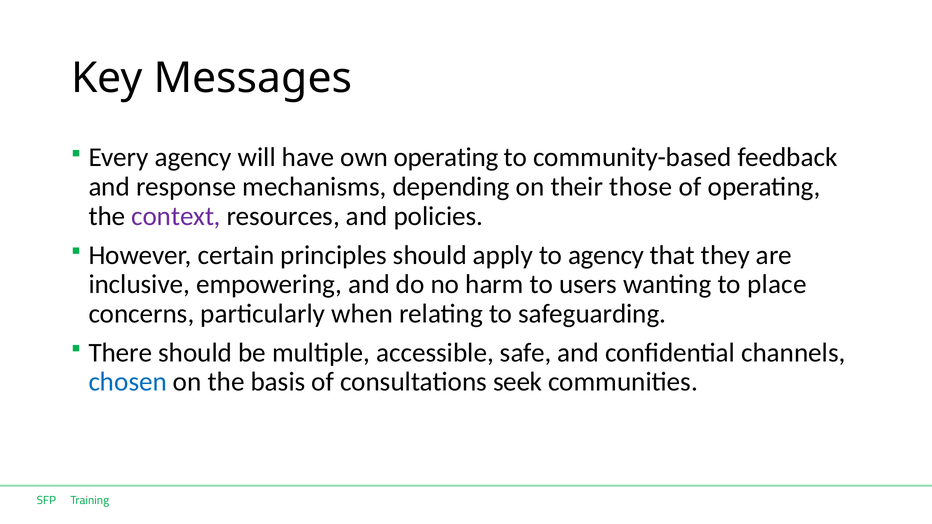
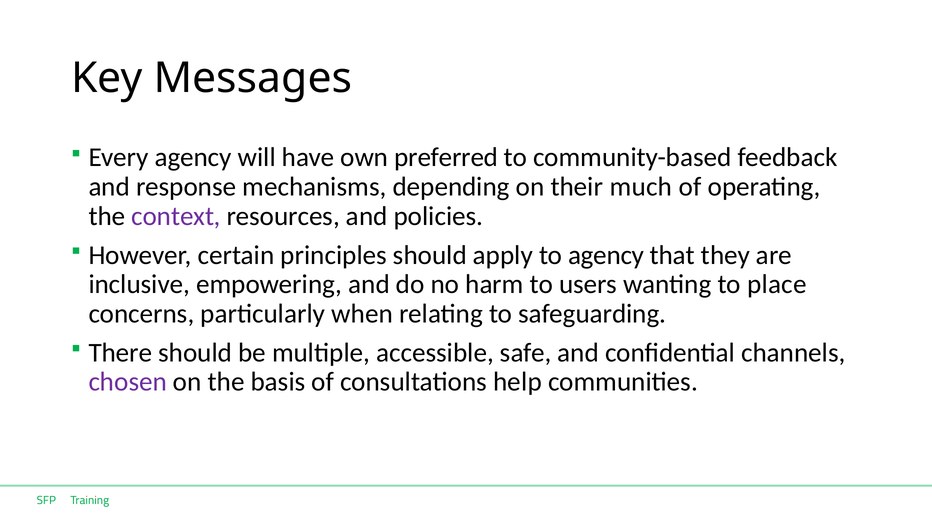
own operating: operating -> preferred (446, 158)
those: those -> much (641, 187)
chosen colour: blue -> purple (128, 382)
seek: seek -> help (517, 382)
